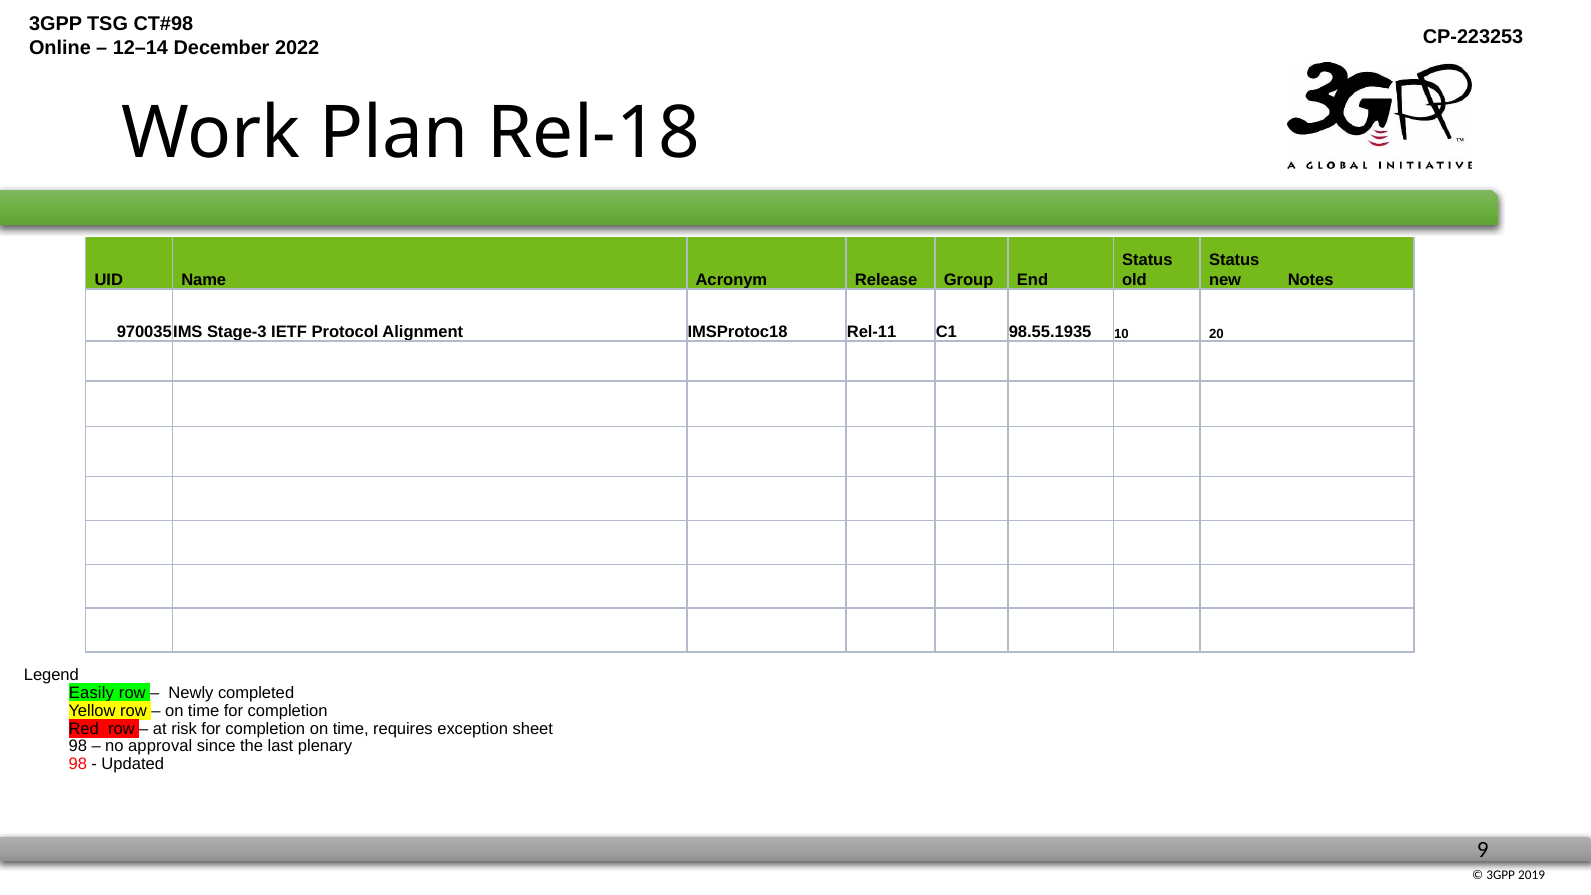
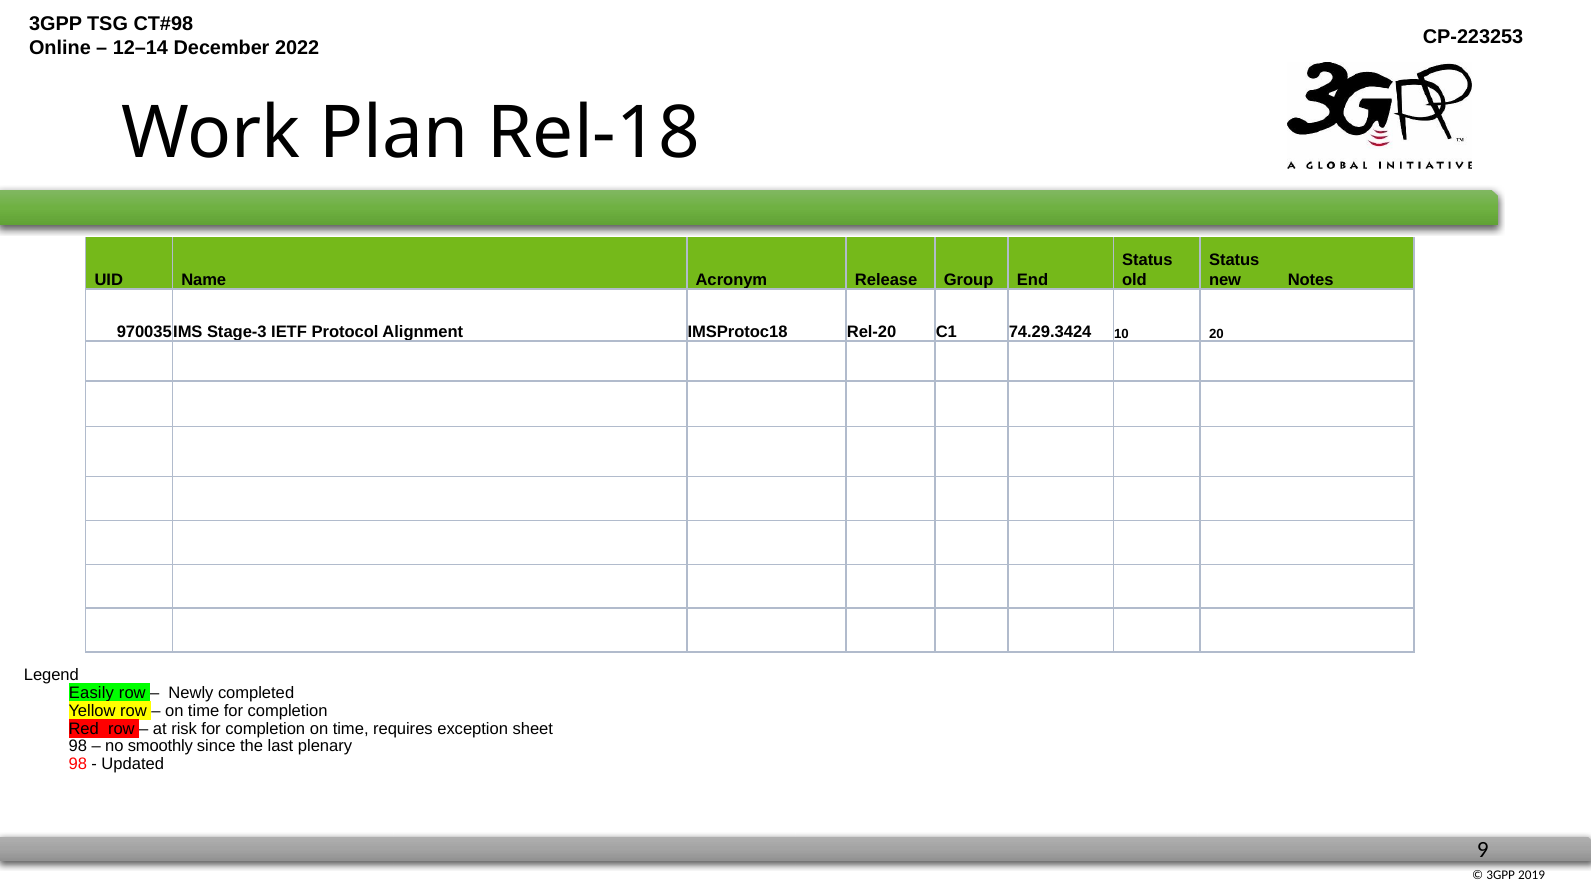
Rel-11: Rel-11 -> Rel-20 (872, 332)
98.55.1935: 98.55.1935 -> 74.29.3424 (1050, 332)
approval: approval -> smoothly (160, 746)
